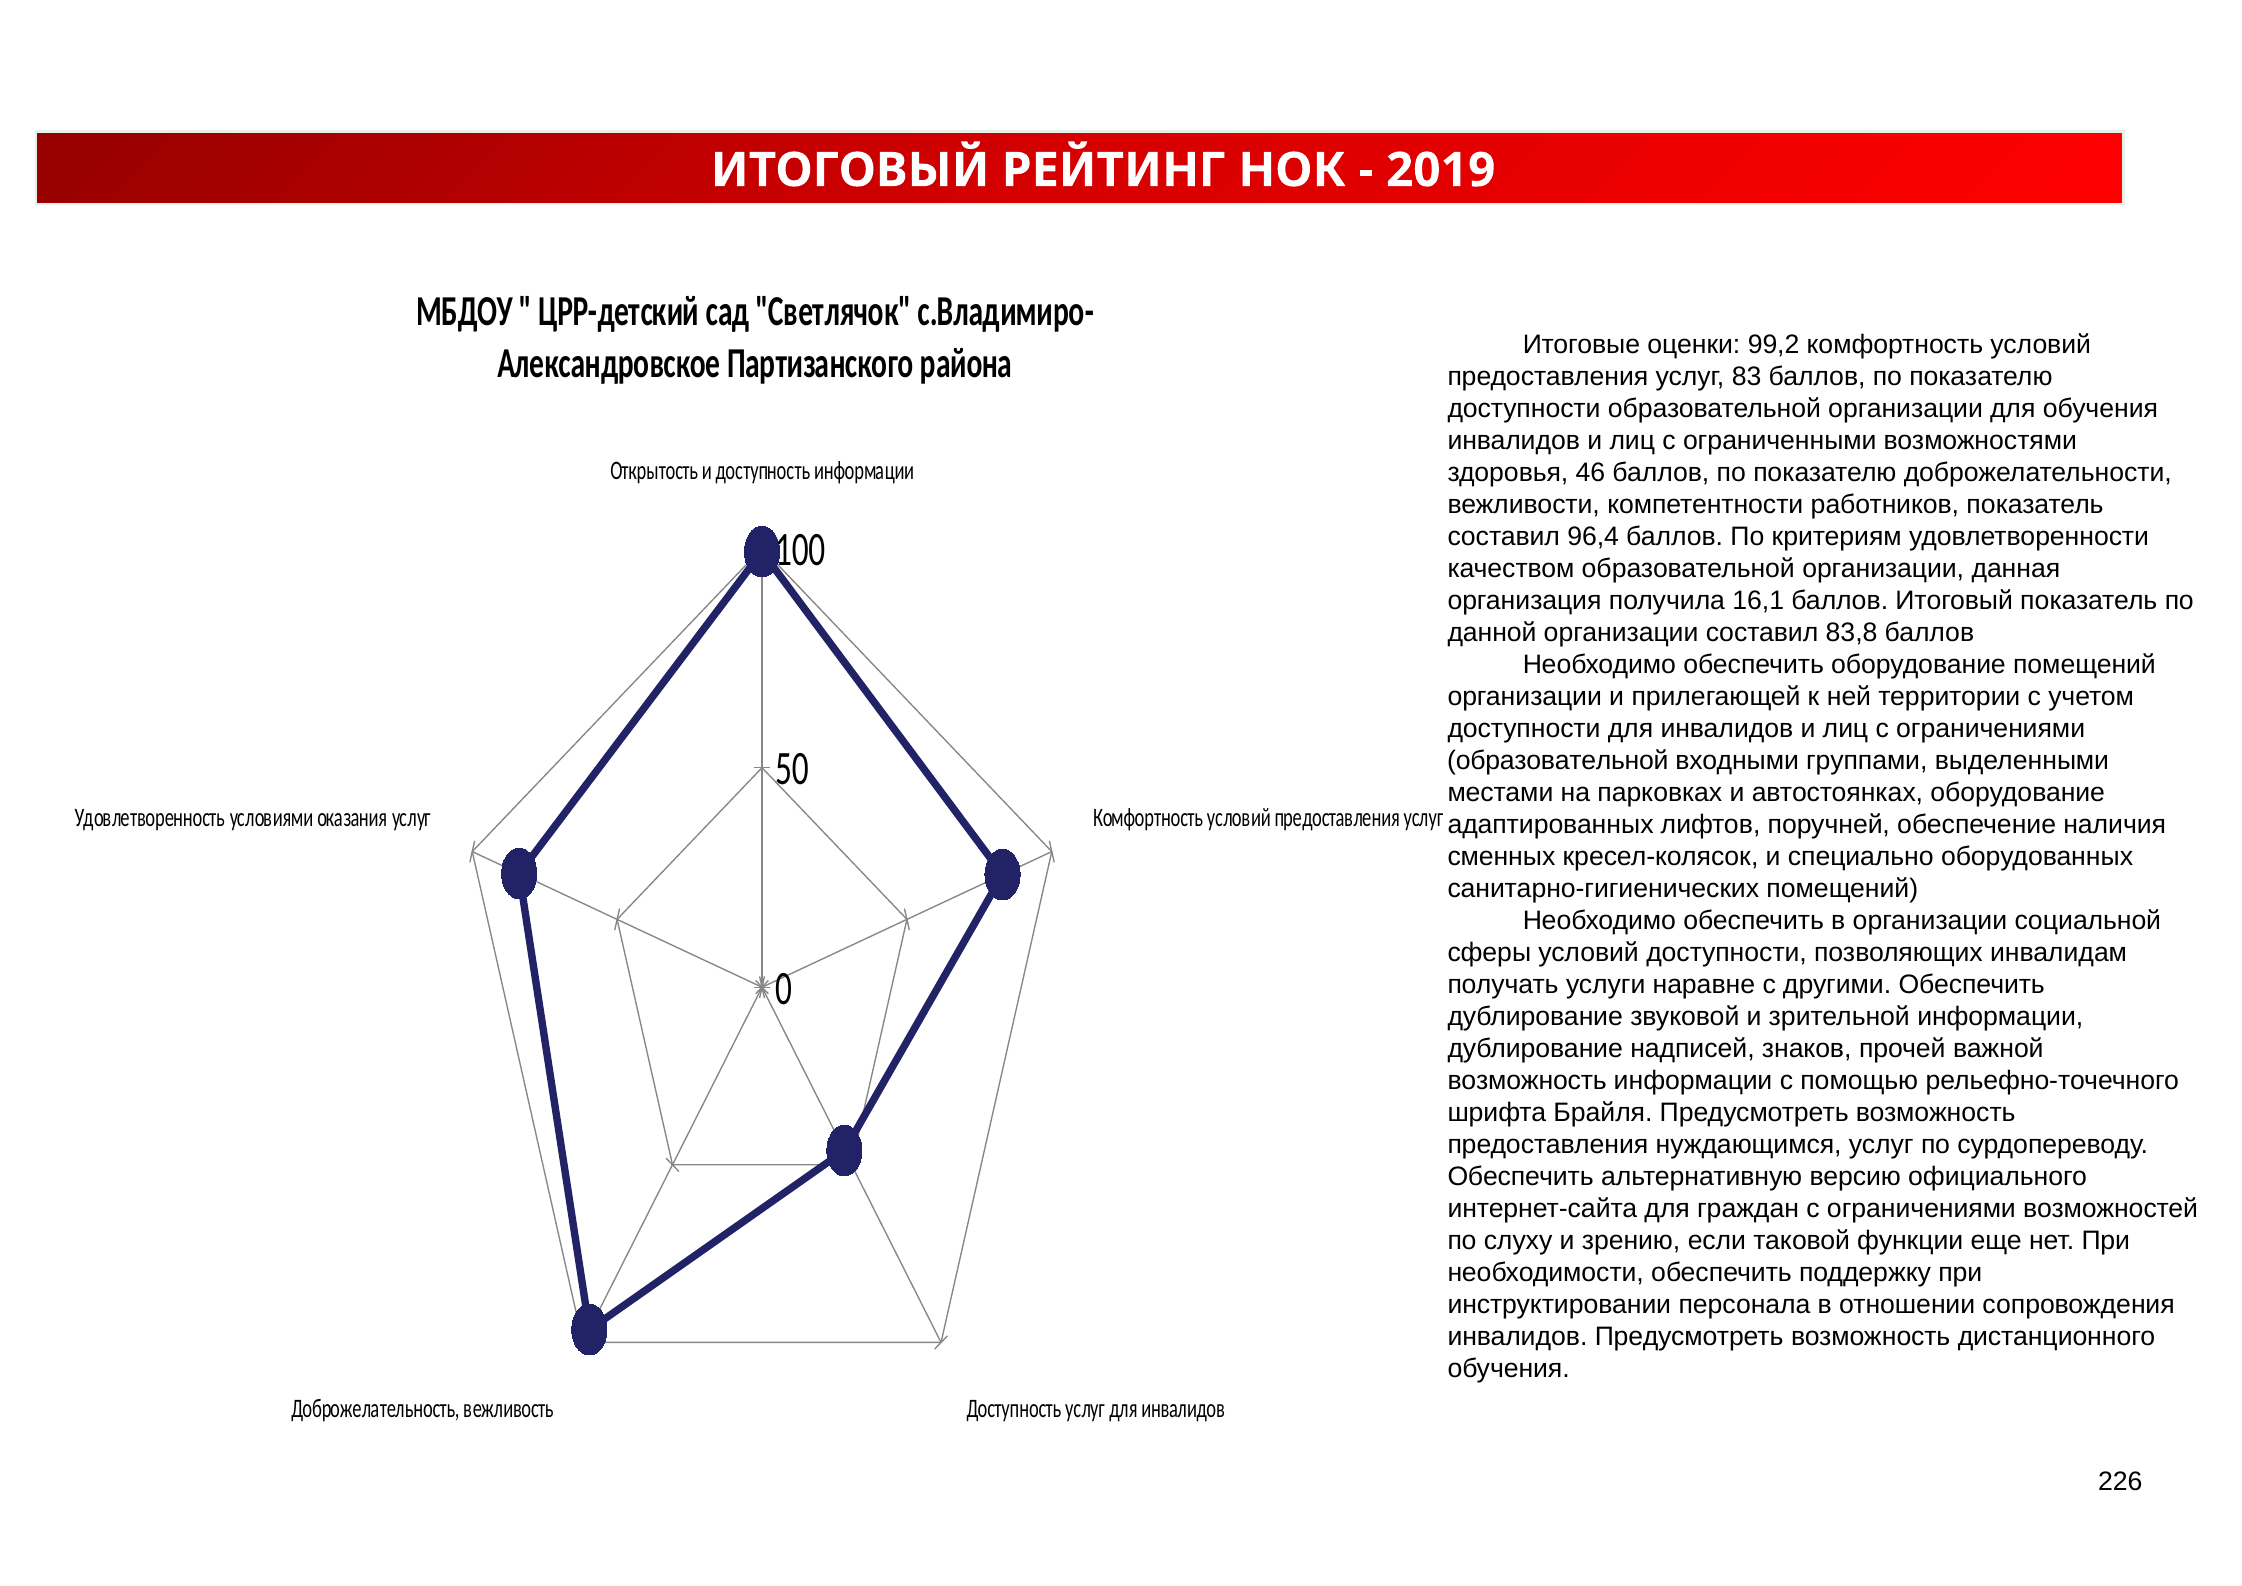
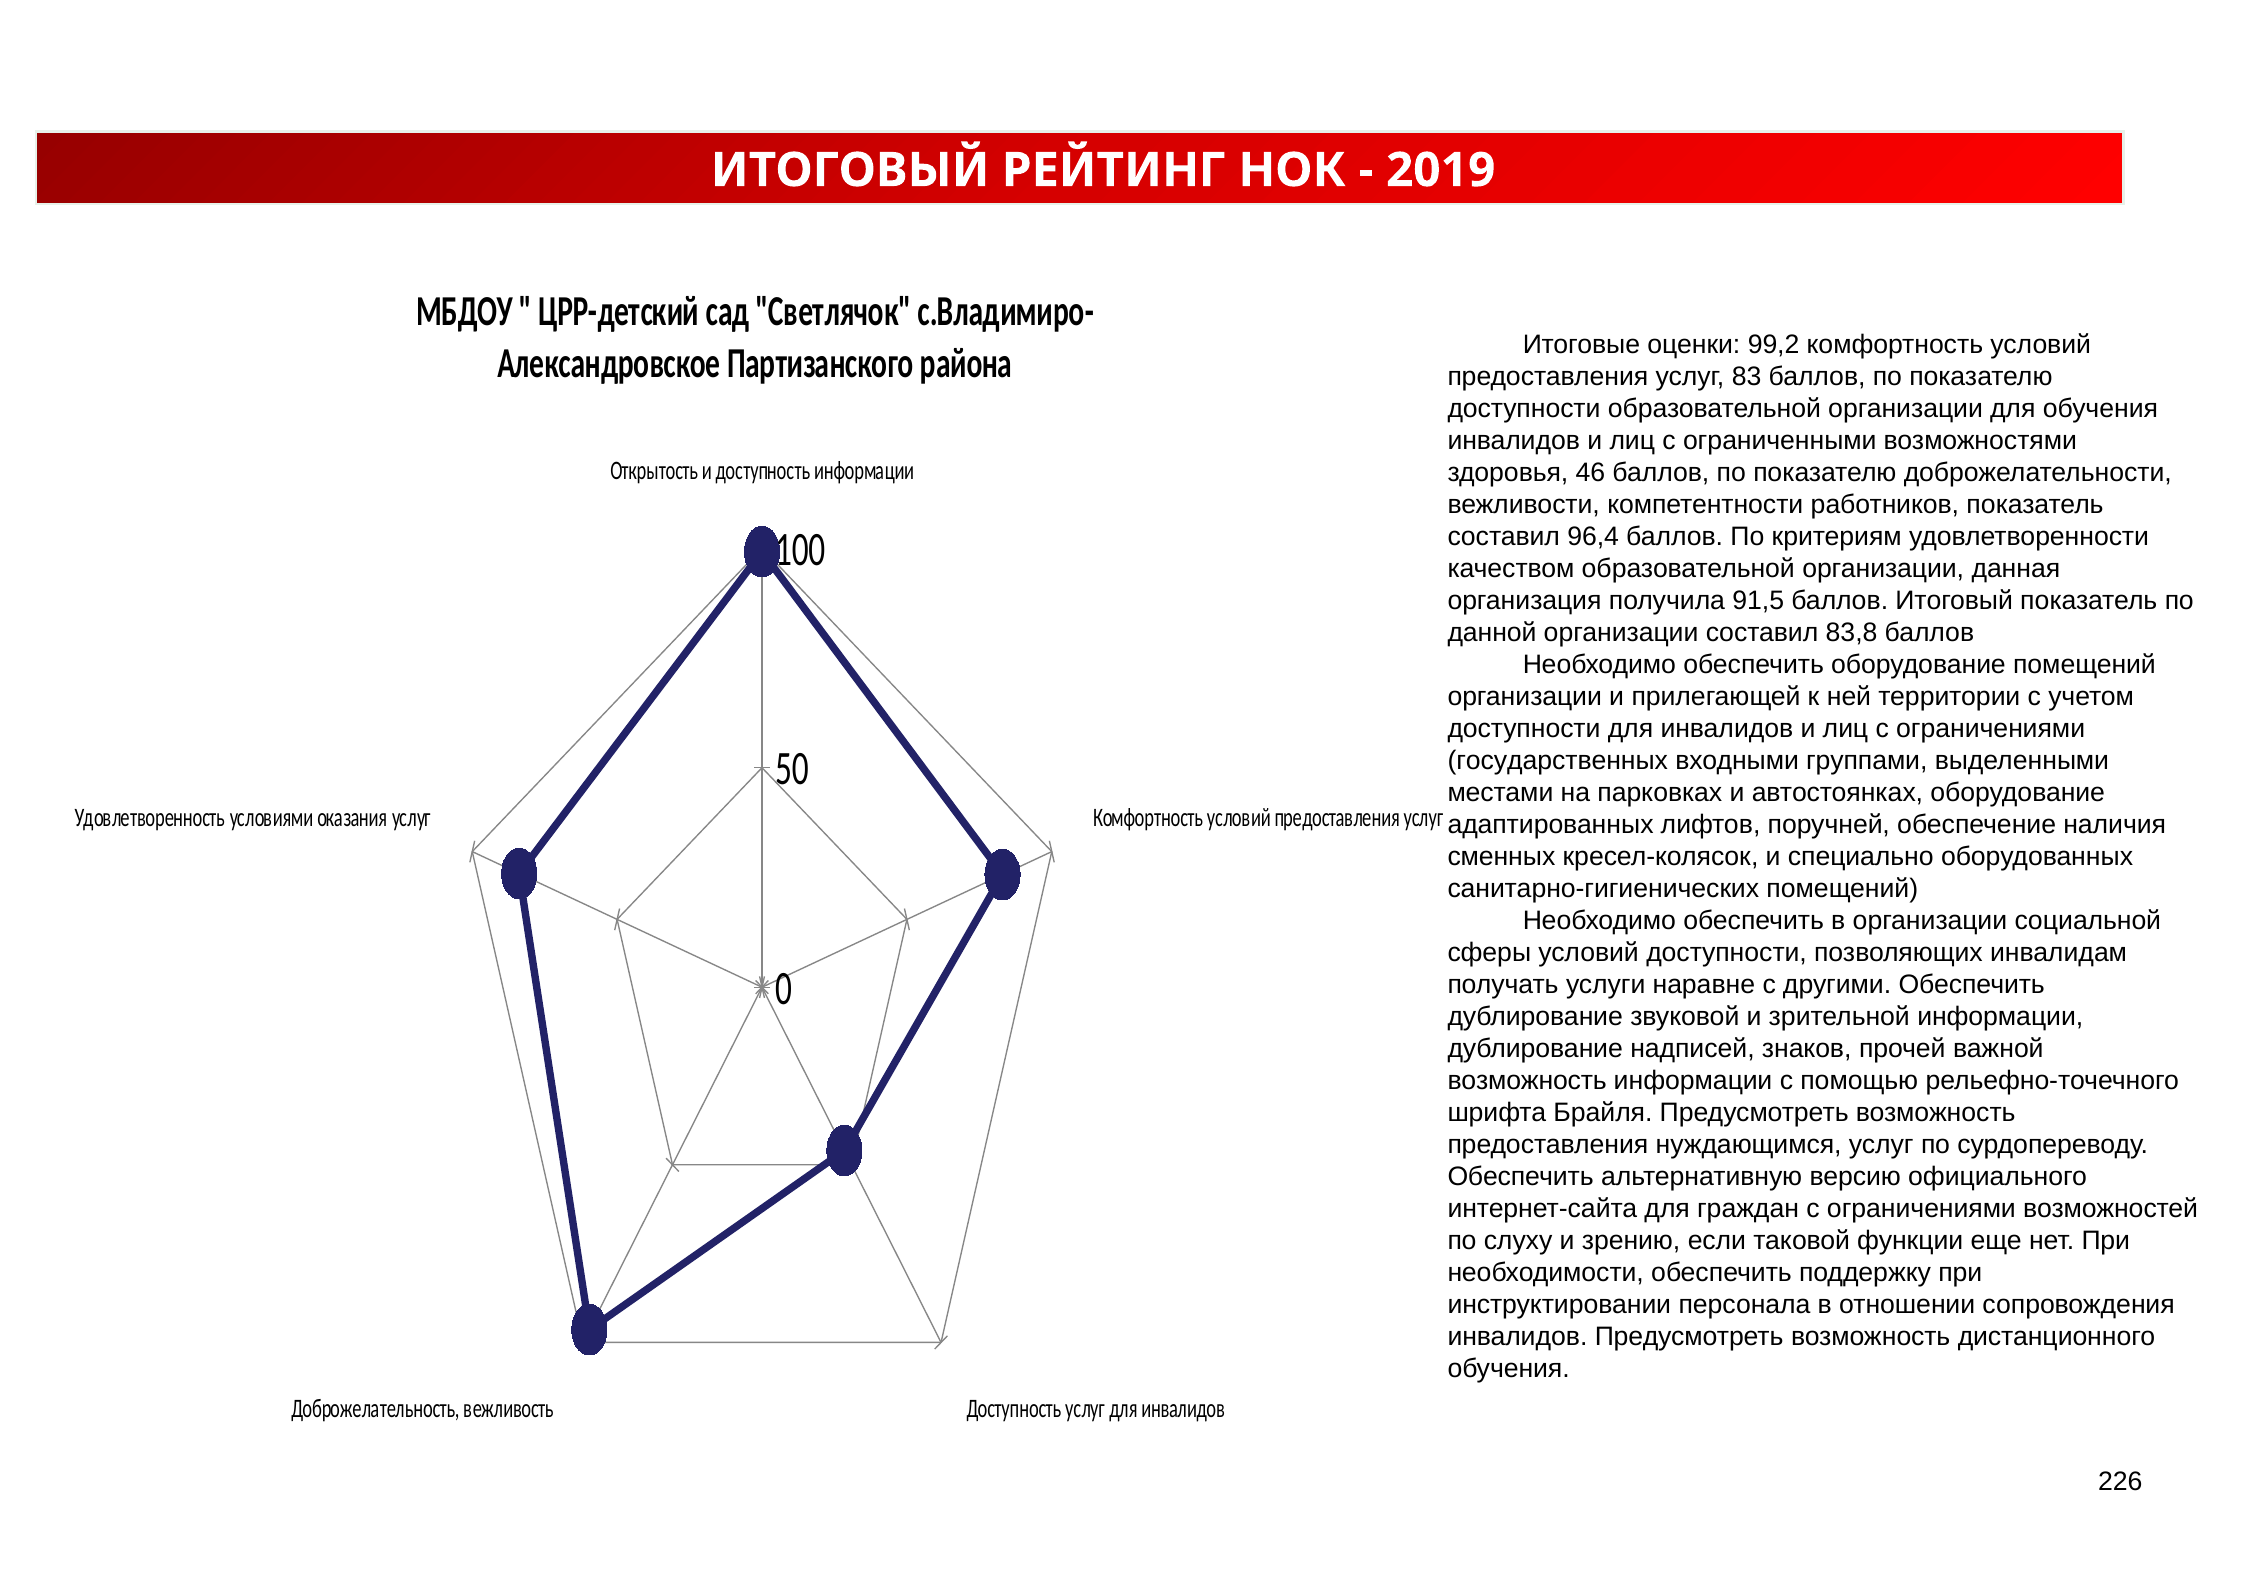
16,1: 16,1 -> 91,5 (1758, 600)
образовательной: образовательной -> государственных (1558, 760)
